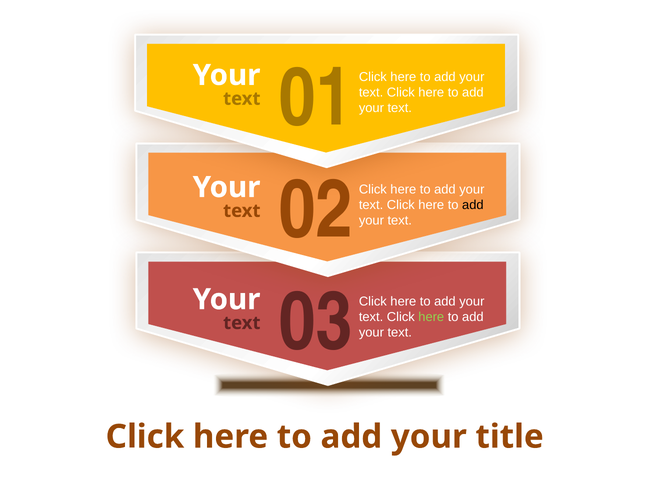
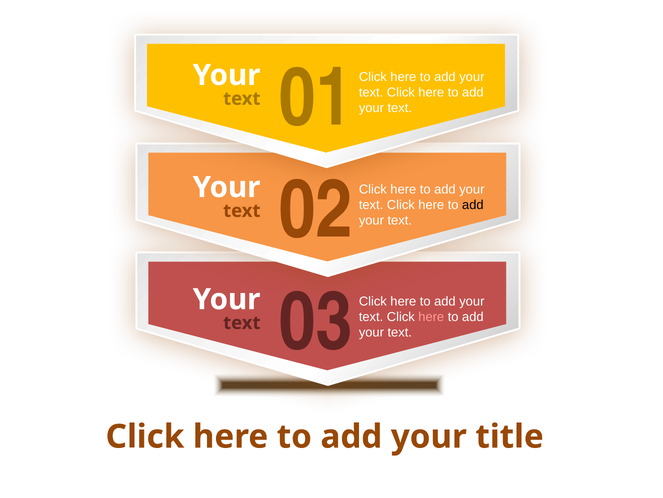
here colour: light green -> pink (431, 316)
